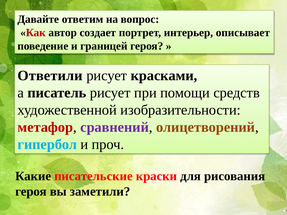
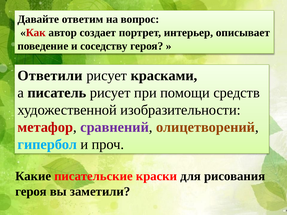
границей: границей -> соседству (104, 46)
